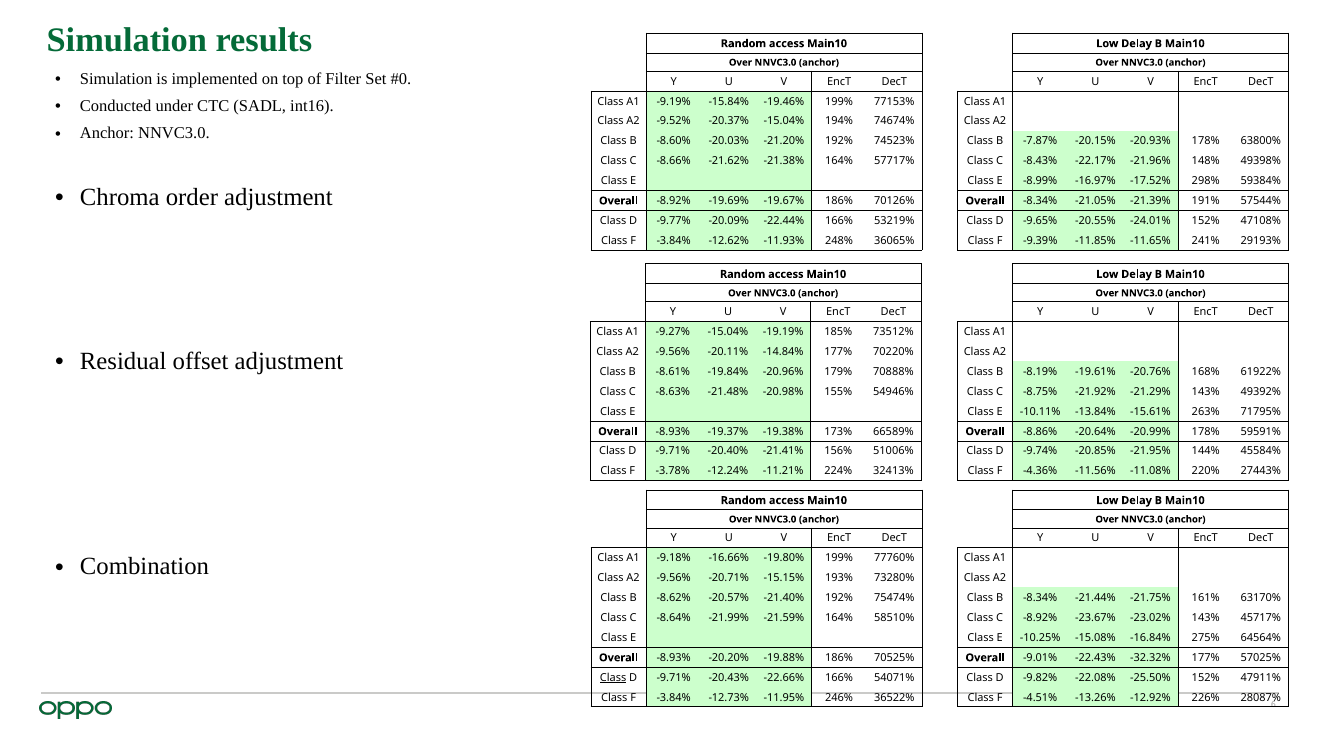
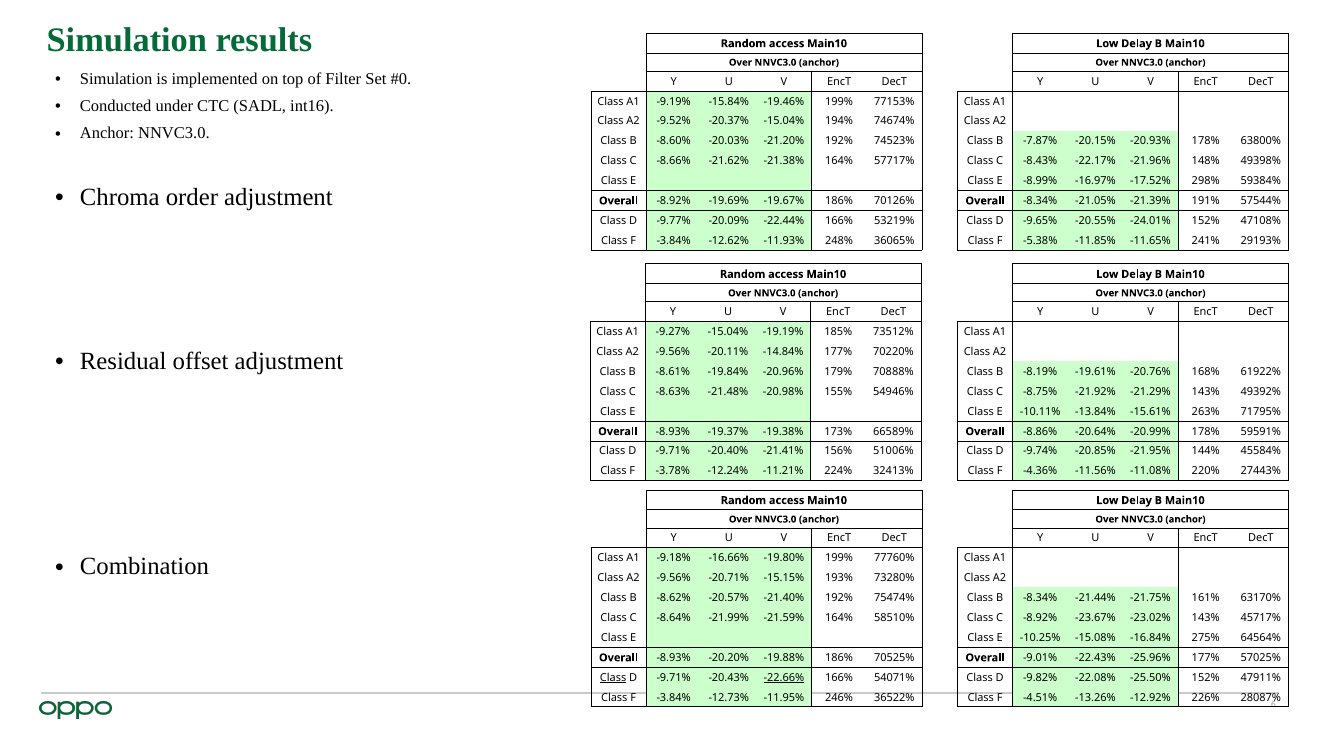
-9.39%: -9.39% -> -5.38% (1040, 241)
-32.32%: -32.32% -> -25.96% (1151, 658)
-22.66% underline: none -> present (784, 678)
